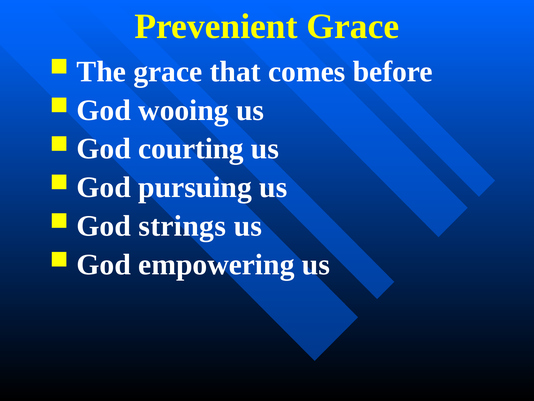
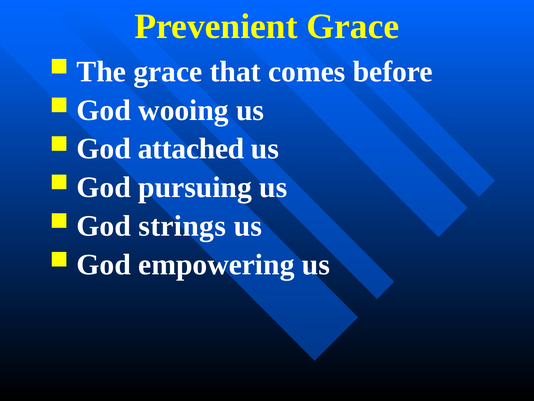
courting: courting -> attached (191, 149)
